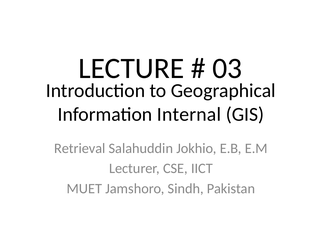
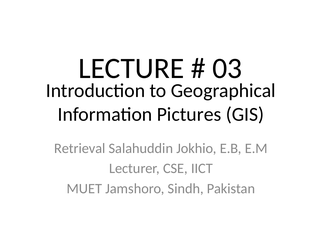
Internal: Internal -> Pictures (189, 114)
